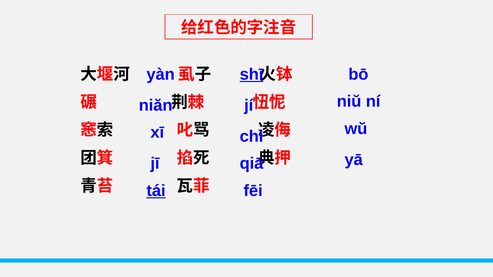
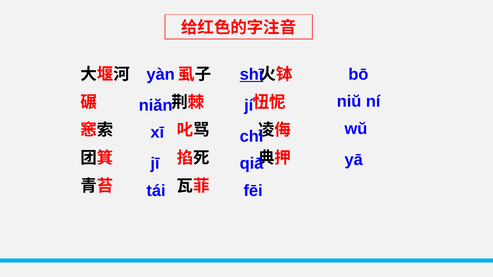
tái underline: present -> none (156, 191)
